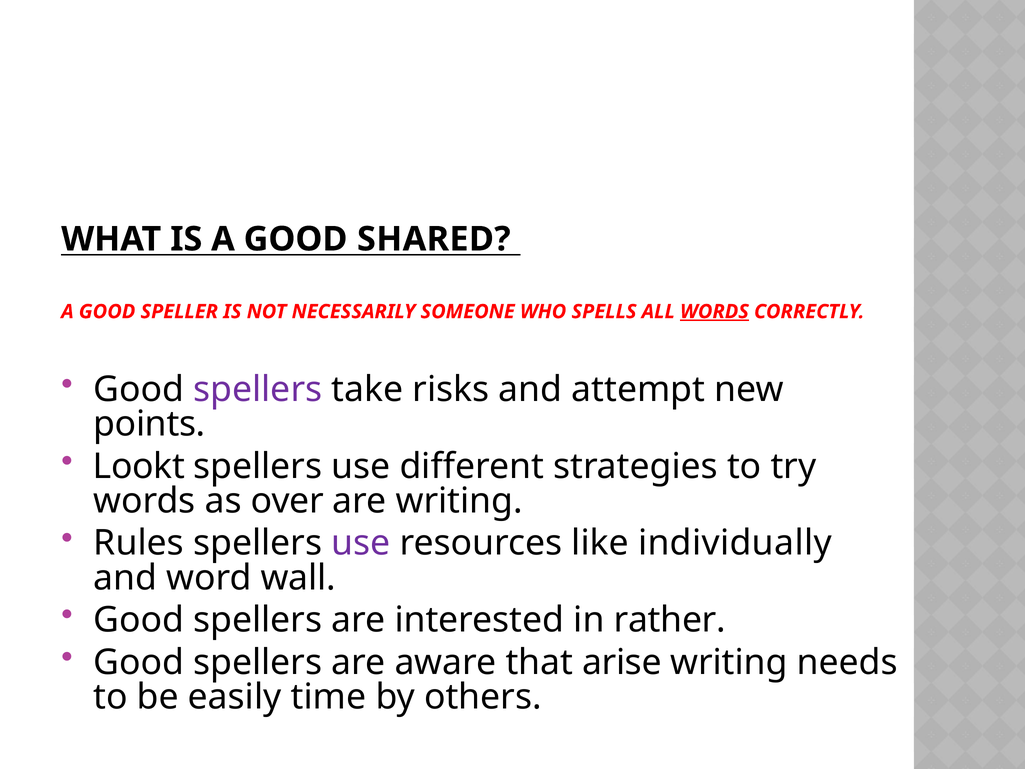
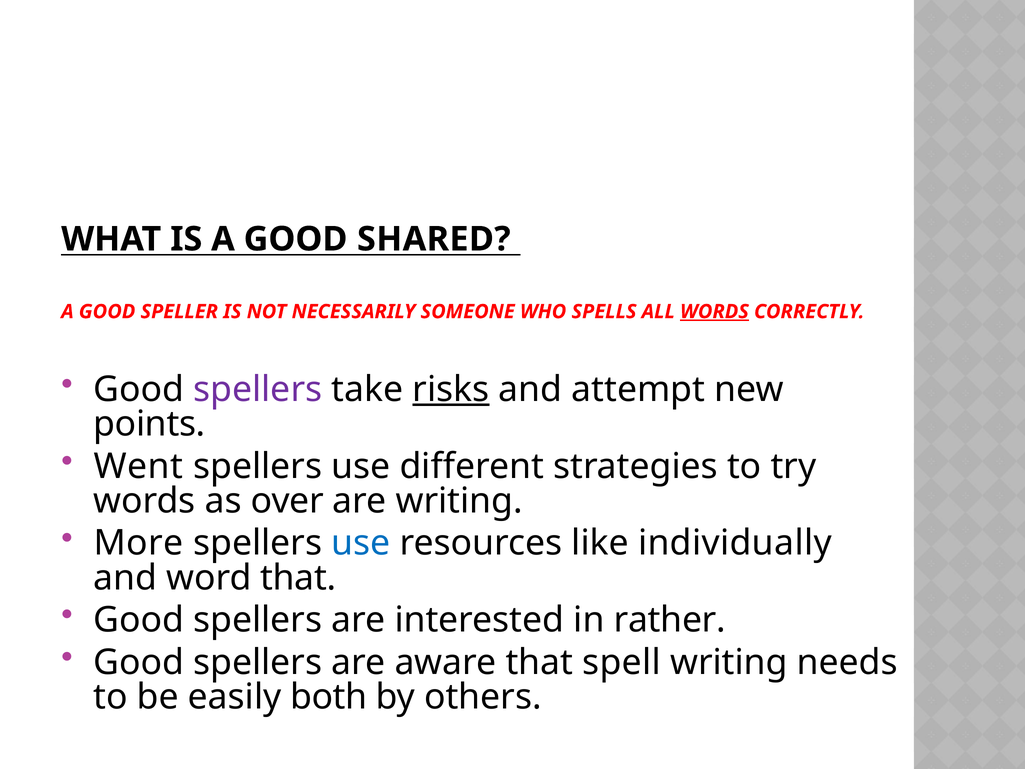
risks underline: none -> present (451, 389)
Lookt: Lookt -> Went (139, 466)
Rules: Rules -> More (139, 543)
use colour: purple -> blue (361, 543)
word wall: wall -> that (298, 578)
arise: arise -> spell (622, 662)
time: time -> both (329, 697)
